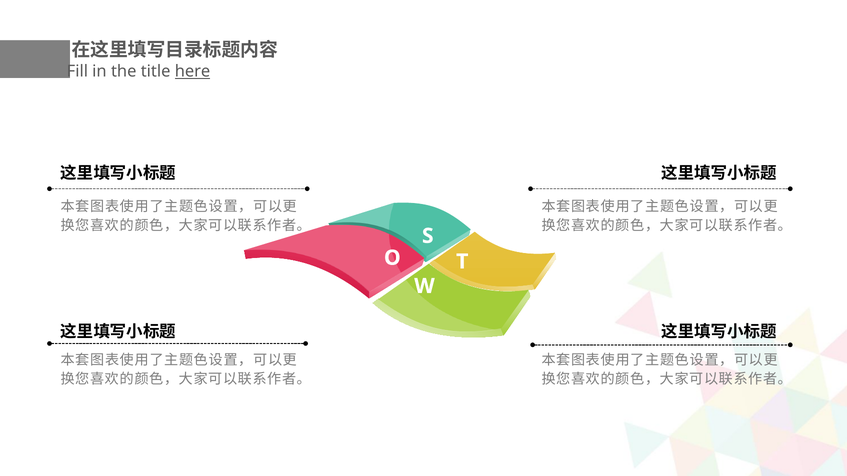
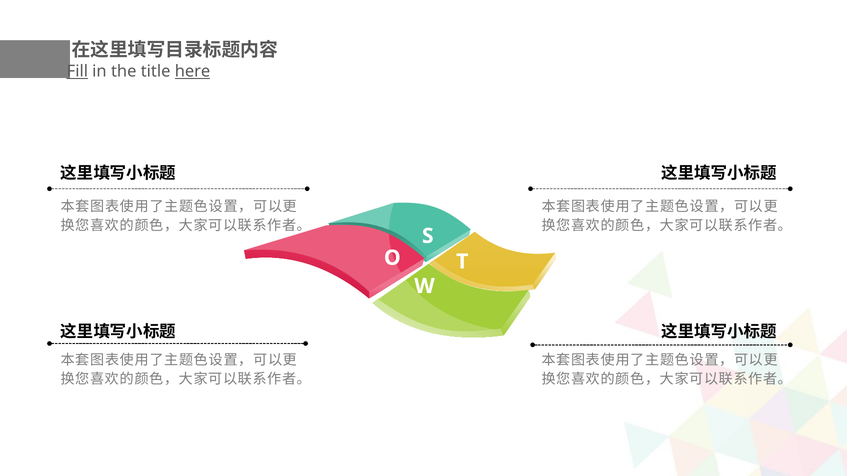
Fill underline: none -> present (77, 71)
